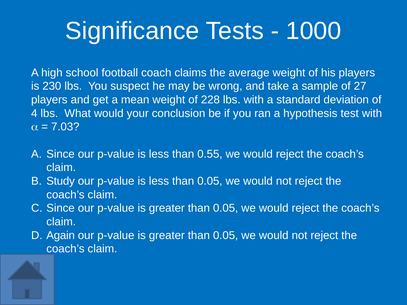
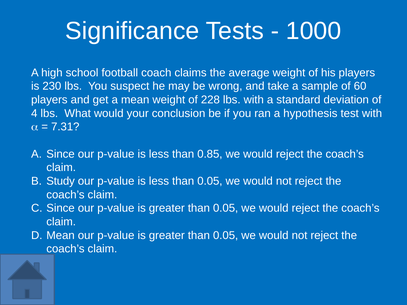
27: 27 -> 60 (360, 86)
7.03: 7.03 -> 7.31 (65, 127)
0.55: 0.55 -> 0.85 (210, 154)
Again: Again -> Mean (61, 236)
